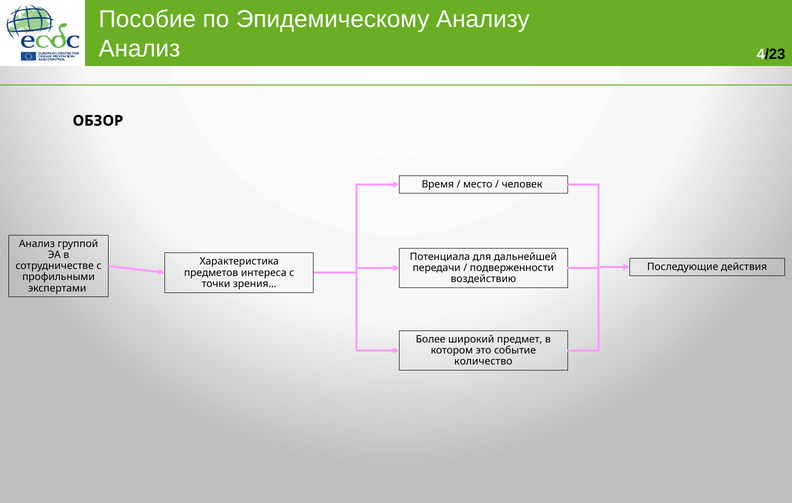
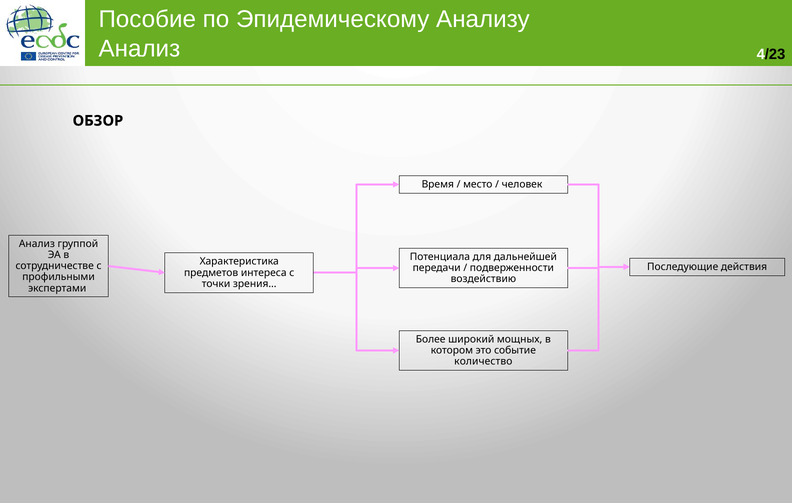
предмет: предмет -> мощных (520, 339)
